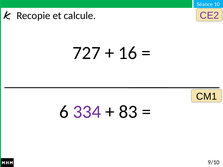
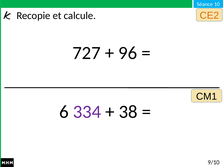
CE2 colour: purple -> orange (209, 15)
16: 16 -> 96 (128, 53)
83: 83 -> 38 (128, 112)
